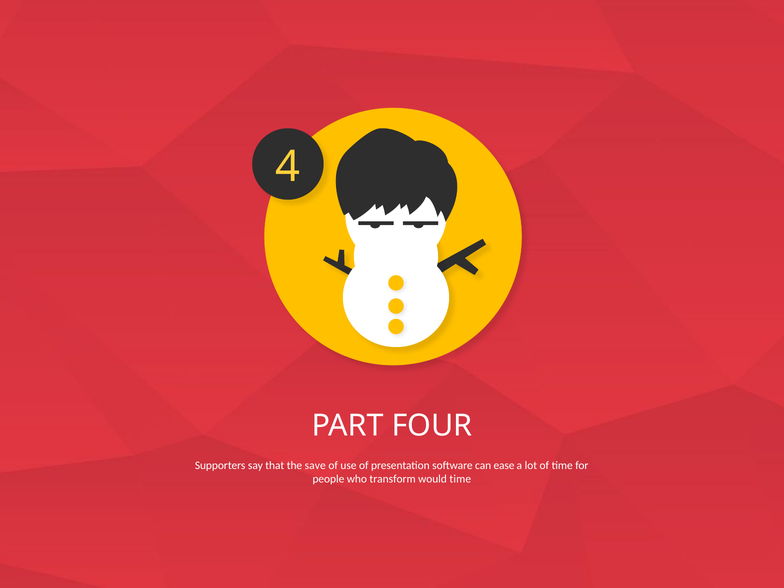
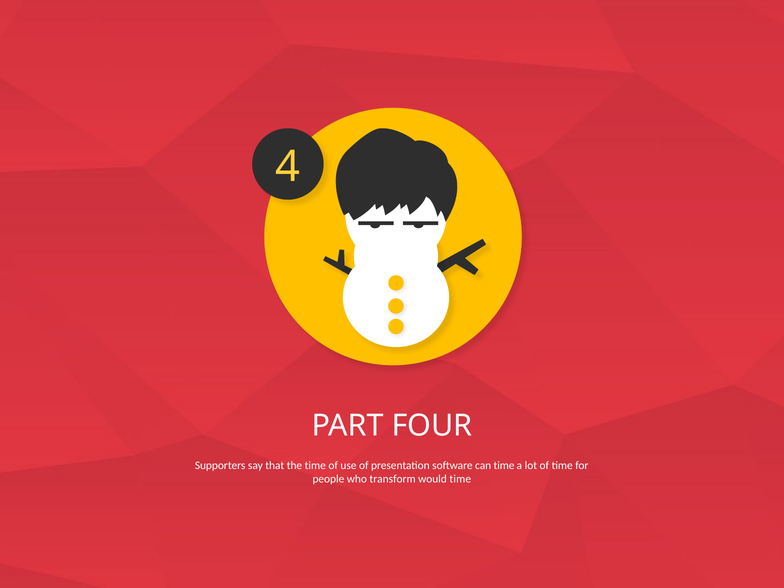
the save: save -> time (315, 465)
can ease: ease -> time (504, 465)
